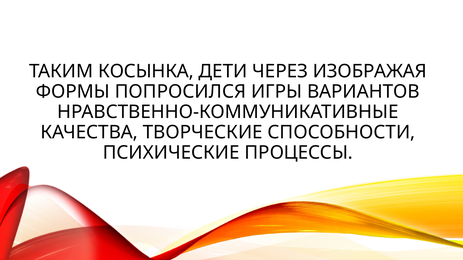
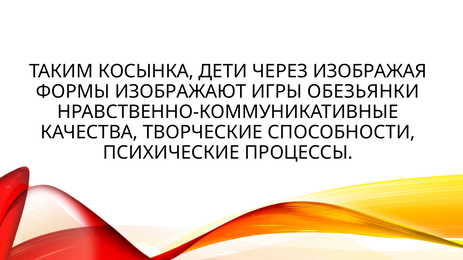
ПОПРОСИЛСЯ: ПОПРОСИЛСЯ -> ИЗОБРАЖАЮТ (181, 92)
ВАРИАНТОВ: ВАРИАНТОВ -> ОБЕЗЬЯНКИ (363, 92)
